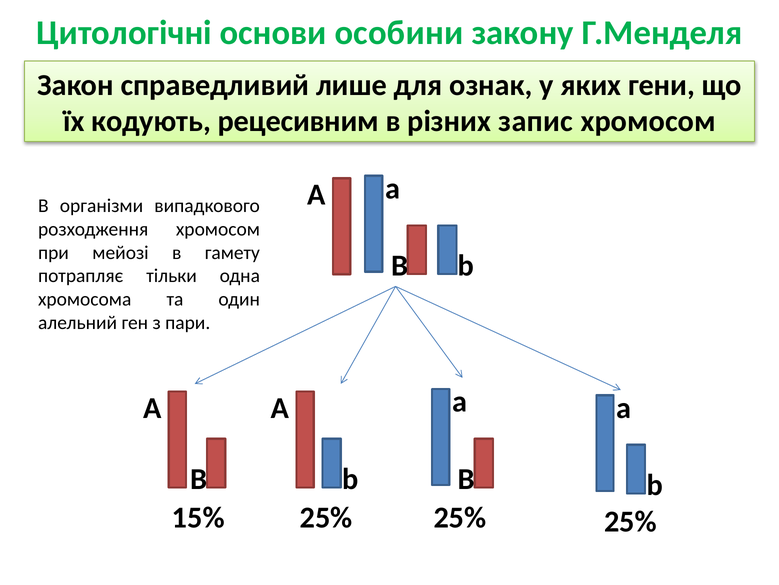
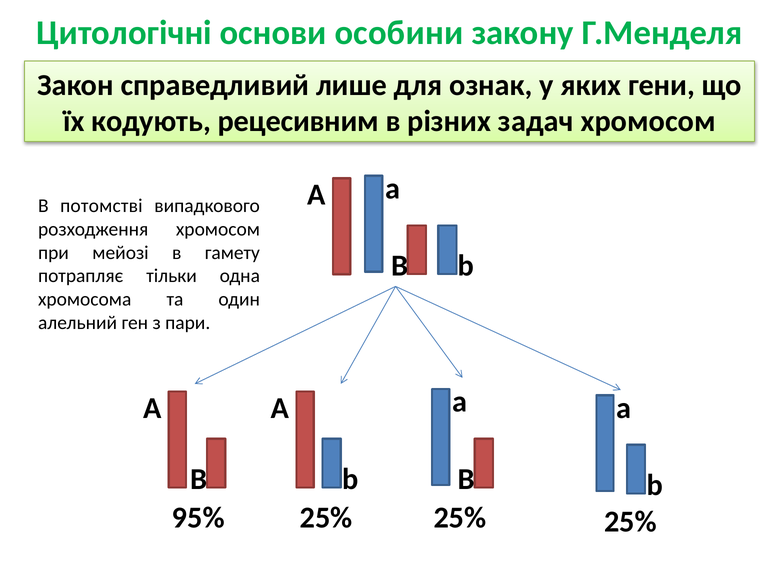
запис: запис -> задач (536, 121)
організми: організми -> потомстві (101, 206)
15%: 15% -> 95% (198, 517)
